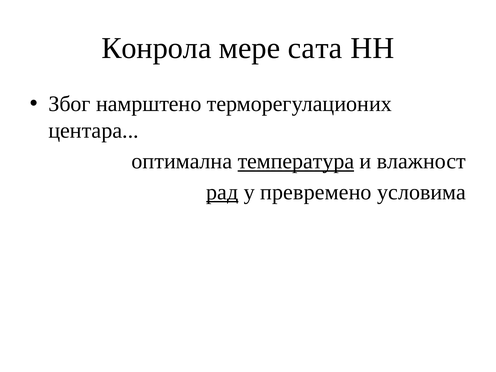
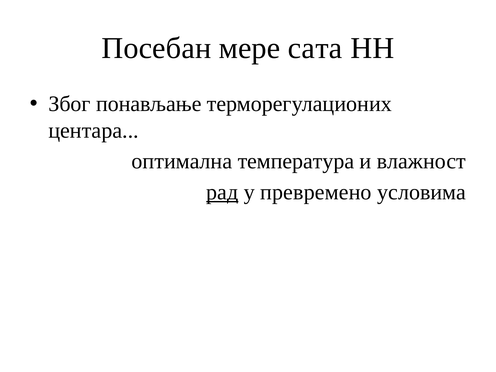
Конрола: Конрола -> Посебан (156, 48)
намрштено: намрштено -> понављање (149, 104)
температура underline: present -> none (296, 161)
